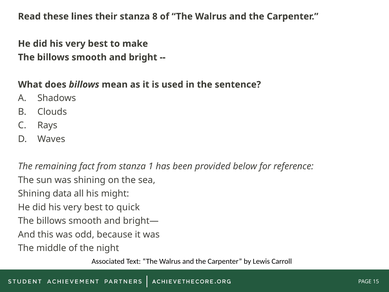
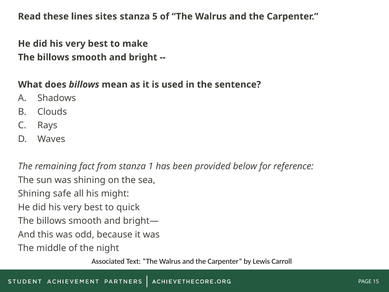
their: their -> sites (106, 16)
8: 8 -> 5 (155, 16)
data: data -> safe (62, 193)
